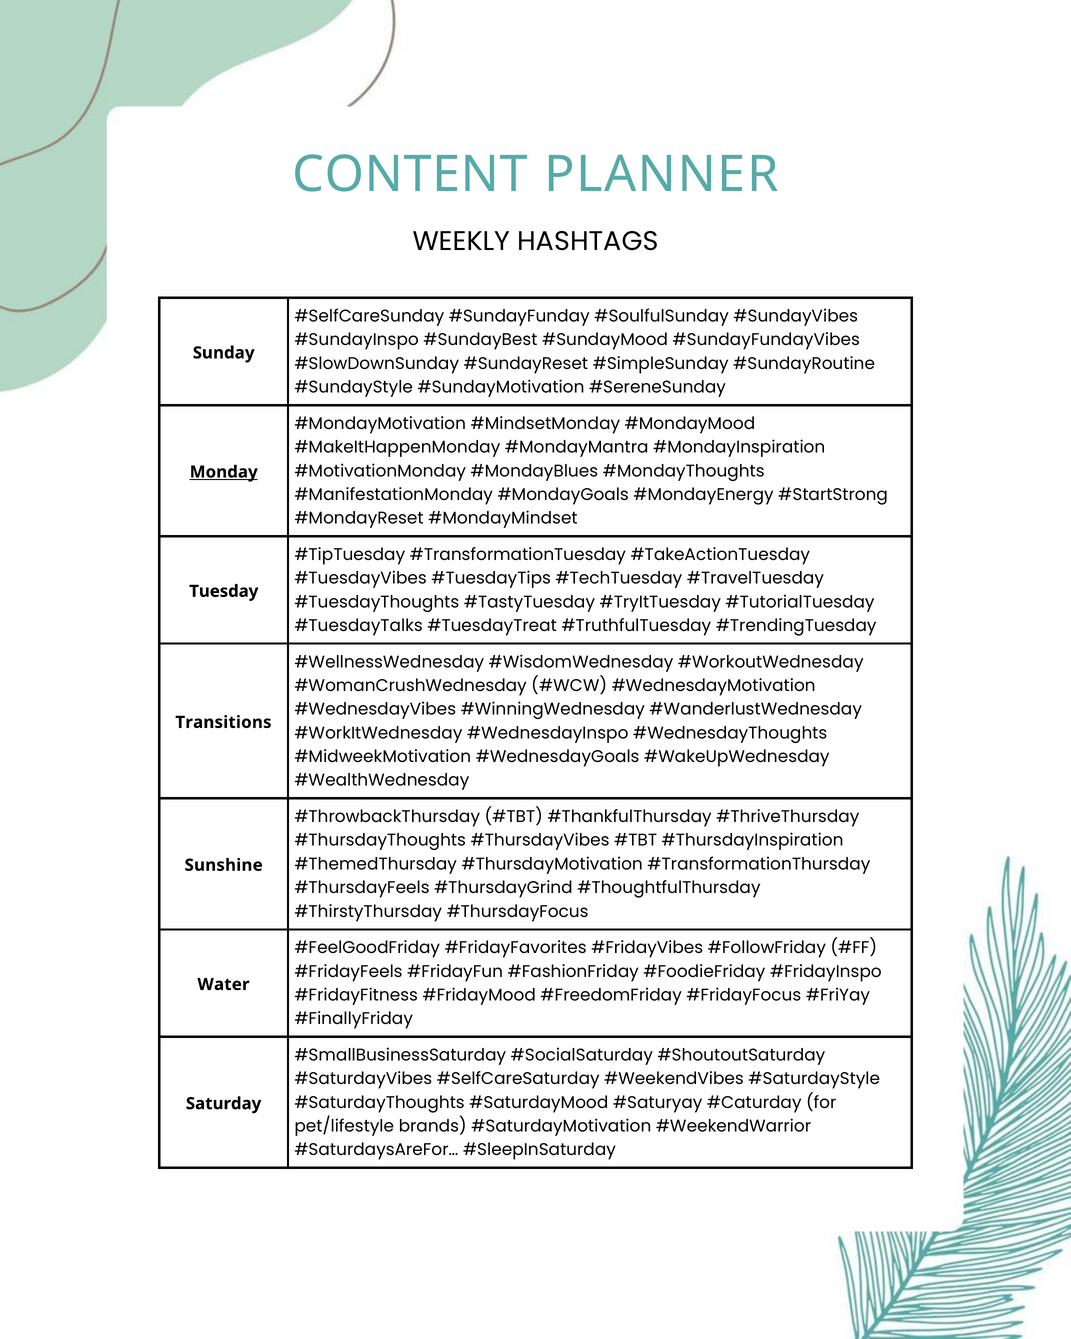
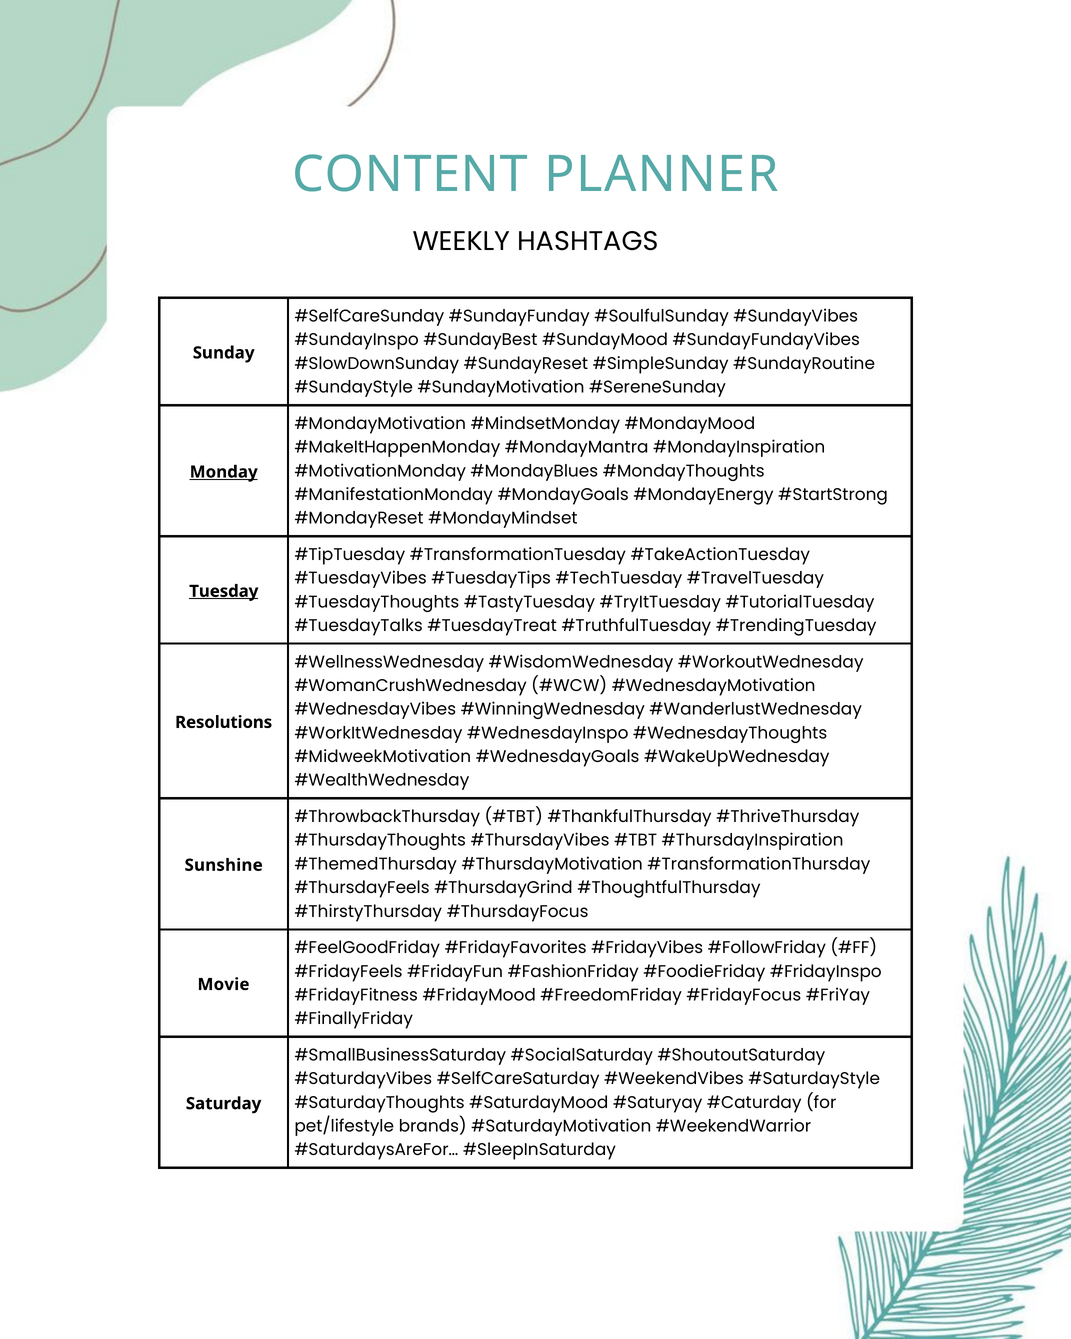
Tuesday underline: none -> present (224, 591)
Transitions: Transitions -> Resolutions (224, 722)
Water: Water -> Movie (223, 984)
